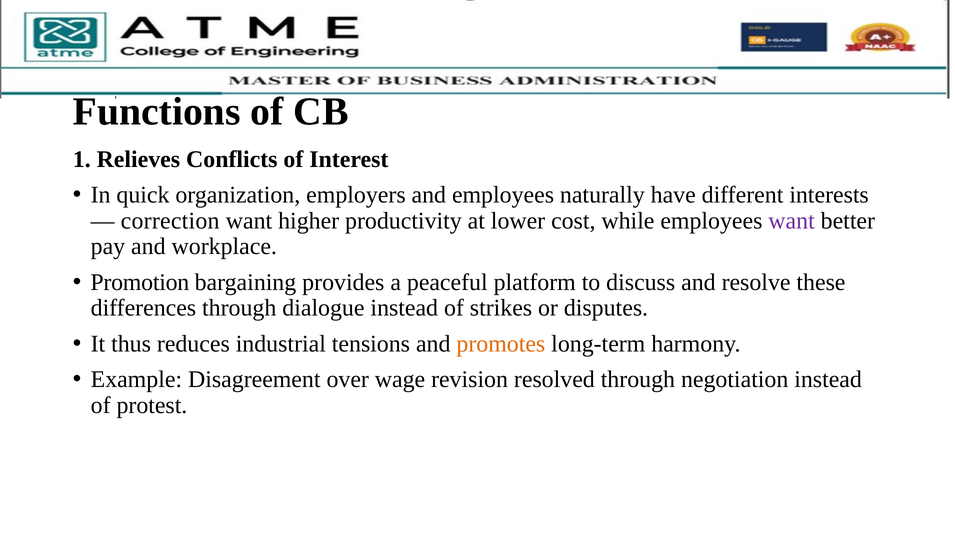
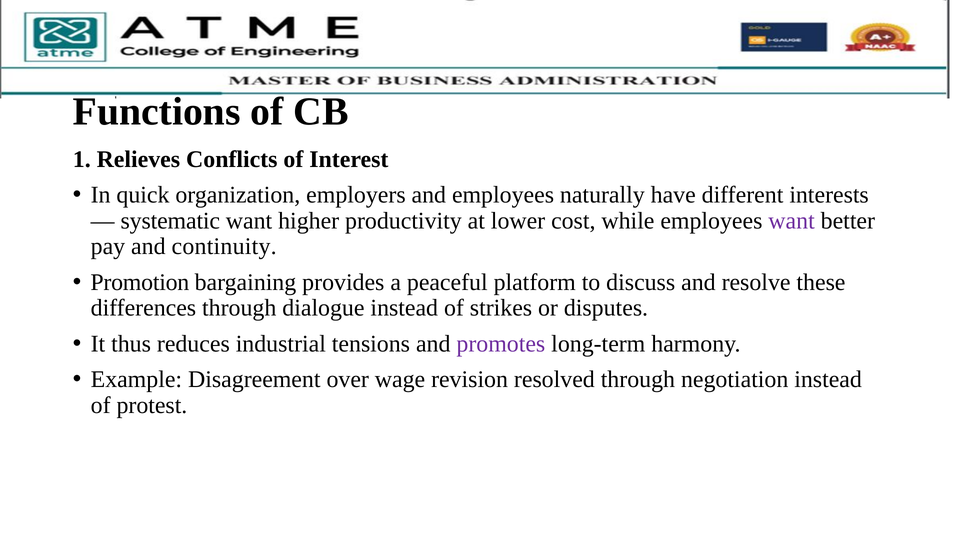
correction: correction -> systematic (170, 221)
workplace: workplace -> continuity (224, 247)
promotes colour: orange -> purple (501, 344)
